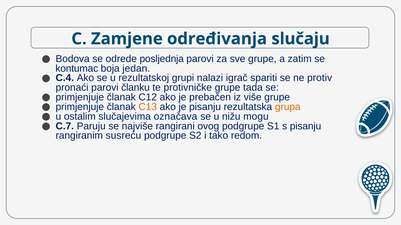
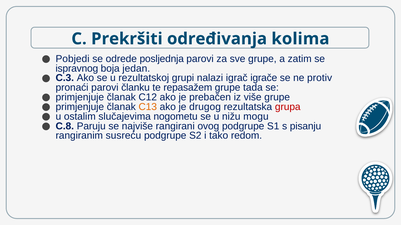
Zamjene: Zamjene -> Prekršiti (127, 39)
slučaju: slučaju -> kolima (300, 39)
Bodova: Bodova -> Pobjedi (73, 59)
kontumac: kontumac -> ispravnog (77, 69)
C.4: C.4 -> C.3 (65, 78)
spariti: spariti -> igrače (264, 78)
protivničke: protivničke -> repasažem (188, 88)
je pisanju: pisanju -> drugog (205, 107)
grupa colour: orange -> red (288, 107)
označava: označava -> nogometu (176, 117)
C.7: C.7 -> C.8 (65, 126)
